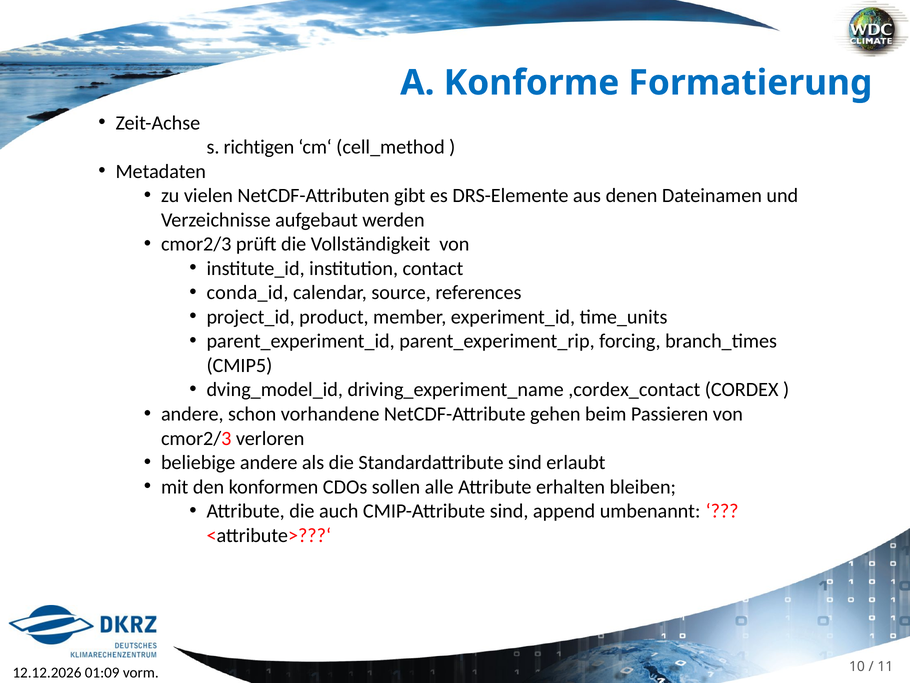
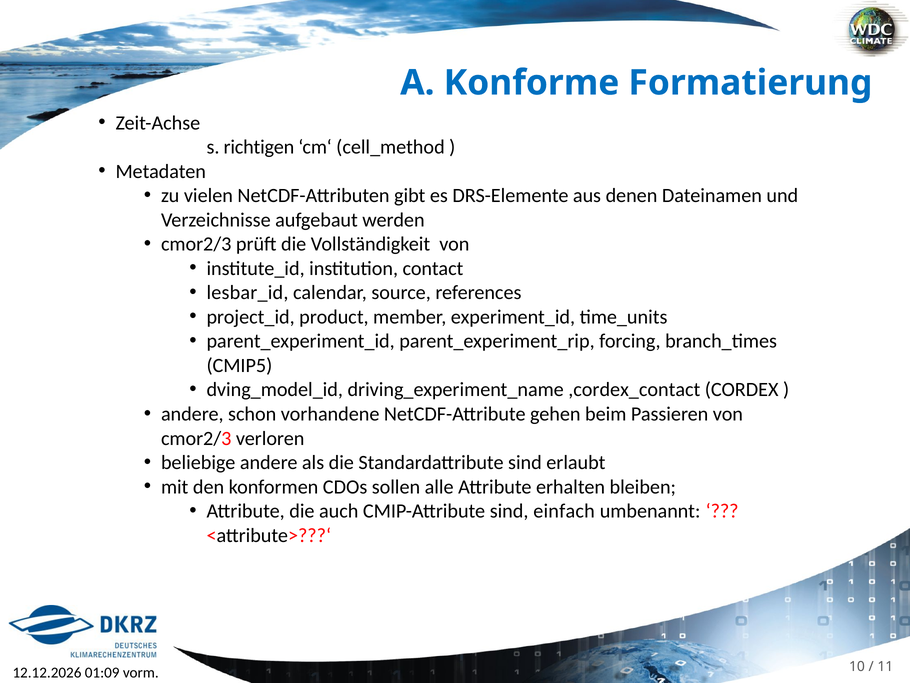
conda_id: conda_id -> lesbar_id (247, 293)
append: append -> einfach (564, 511)
